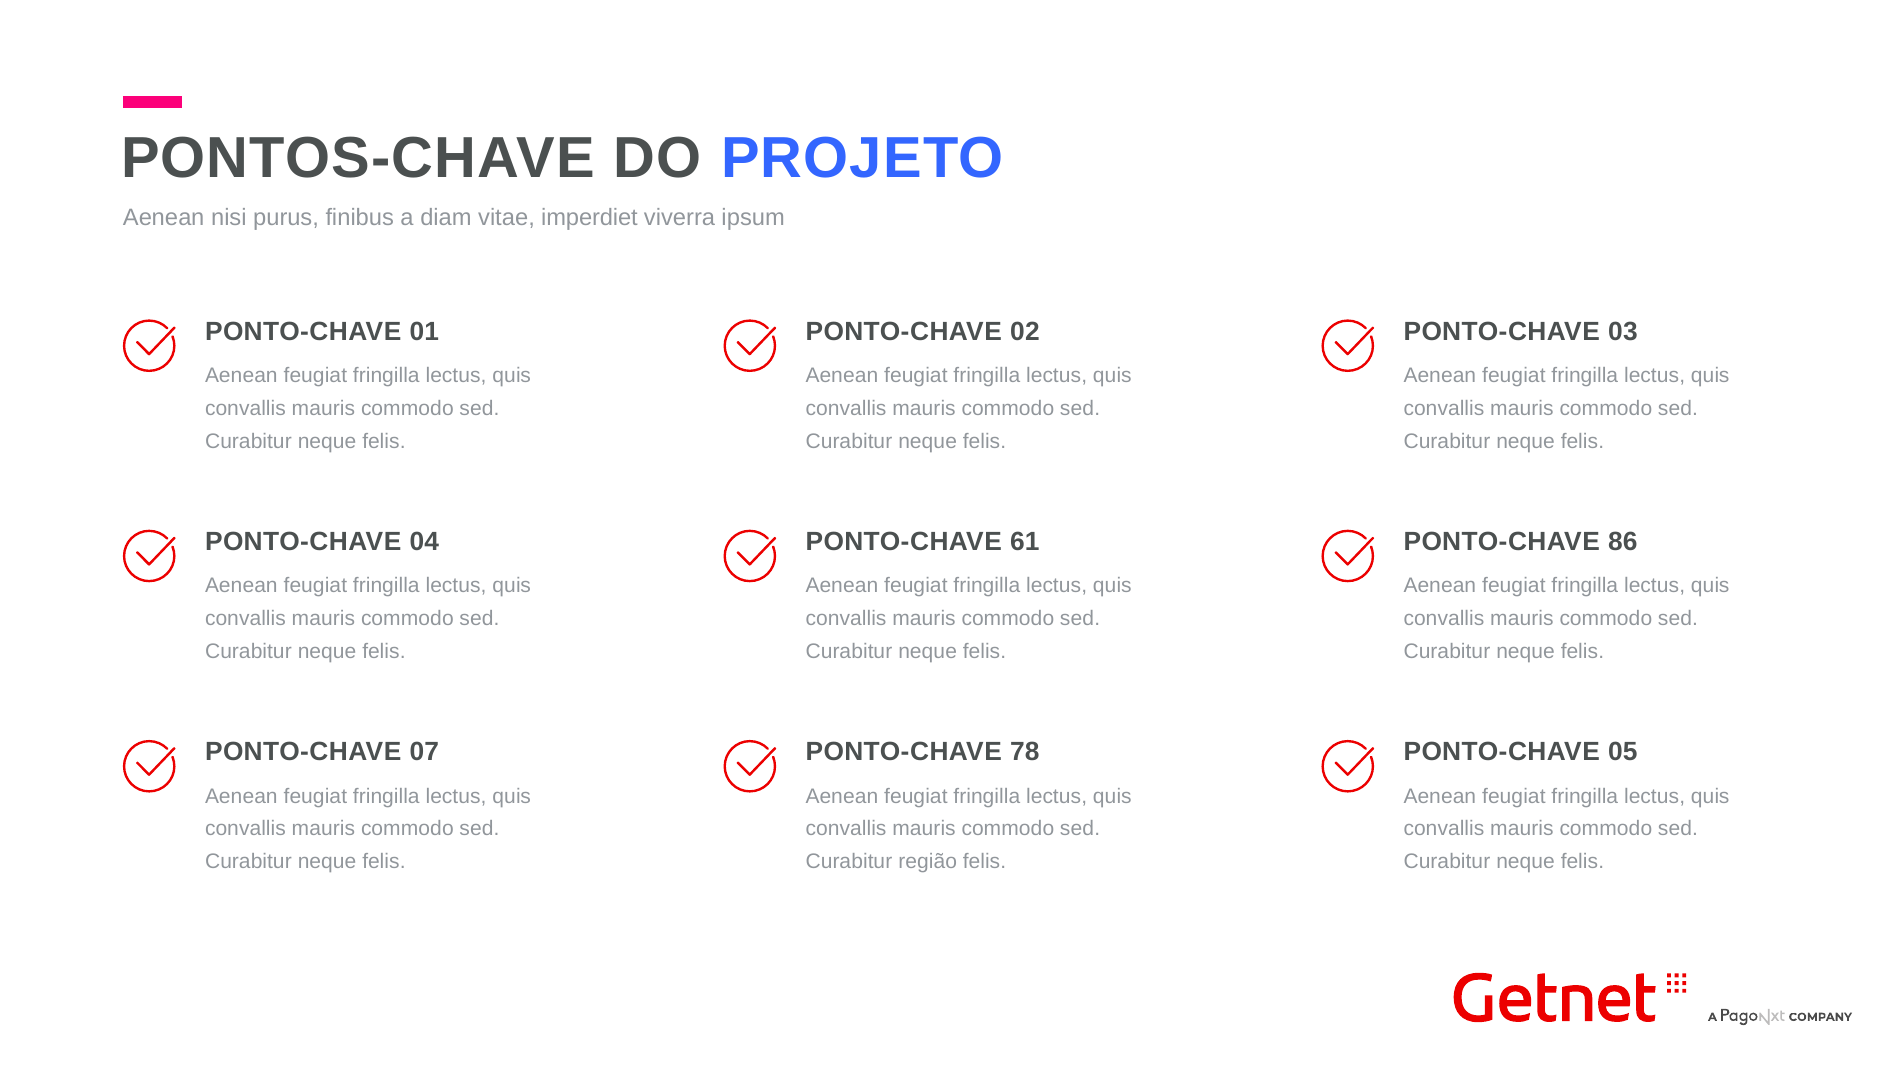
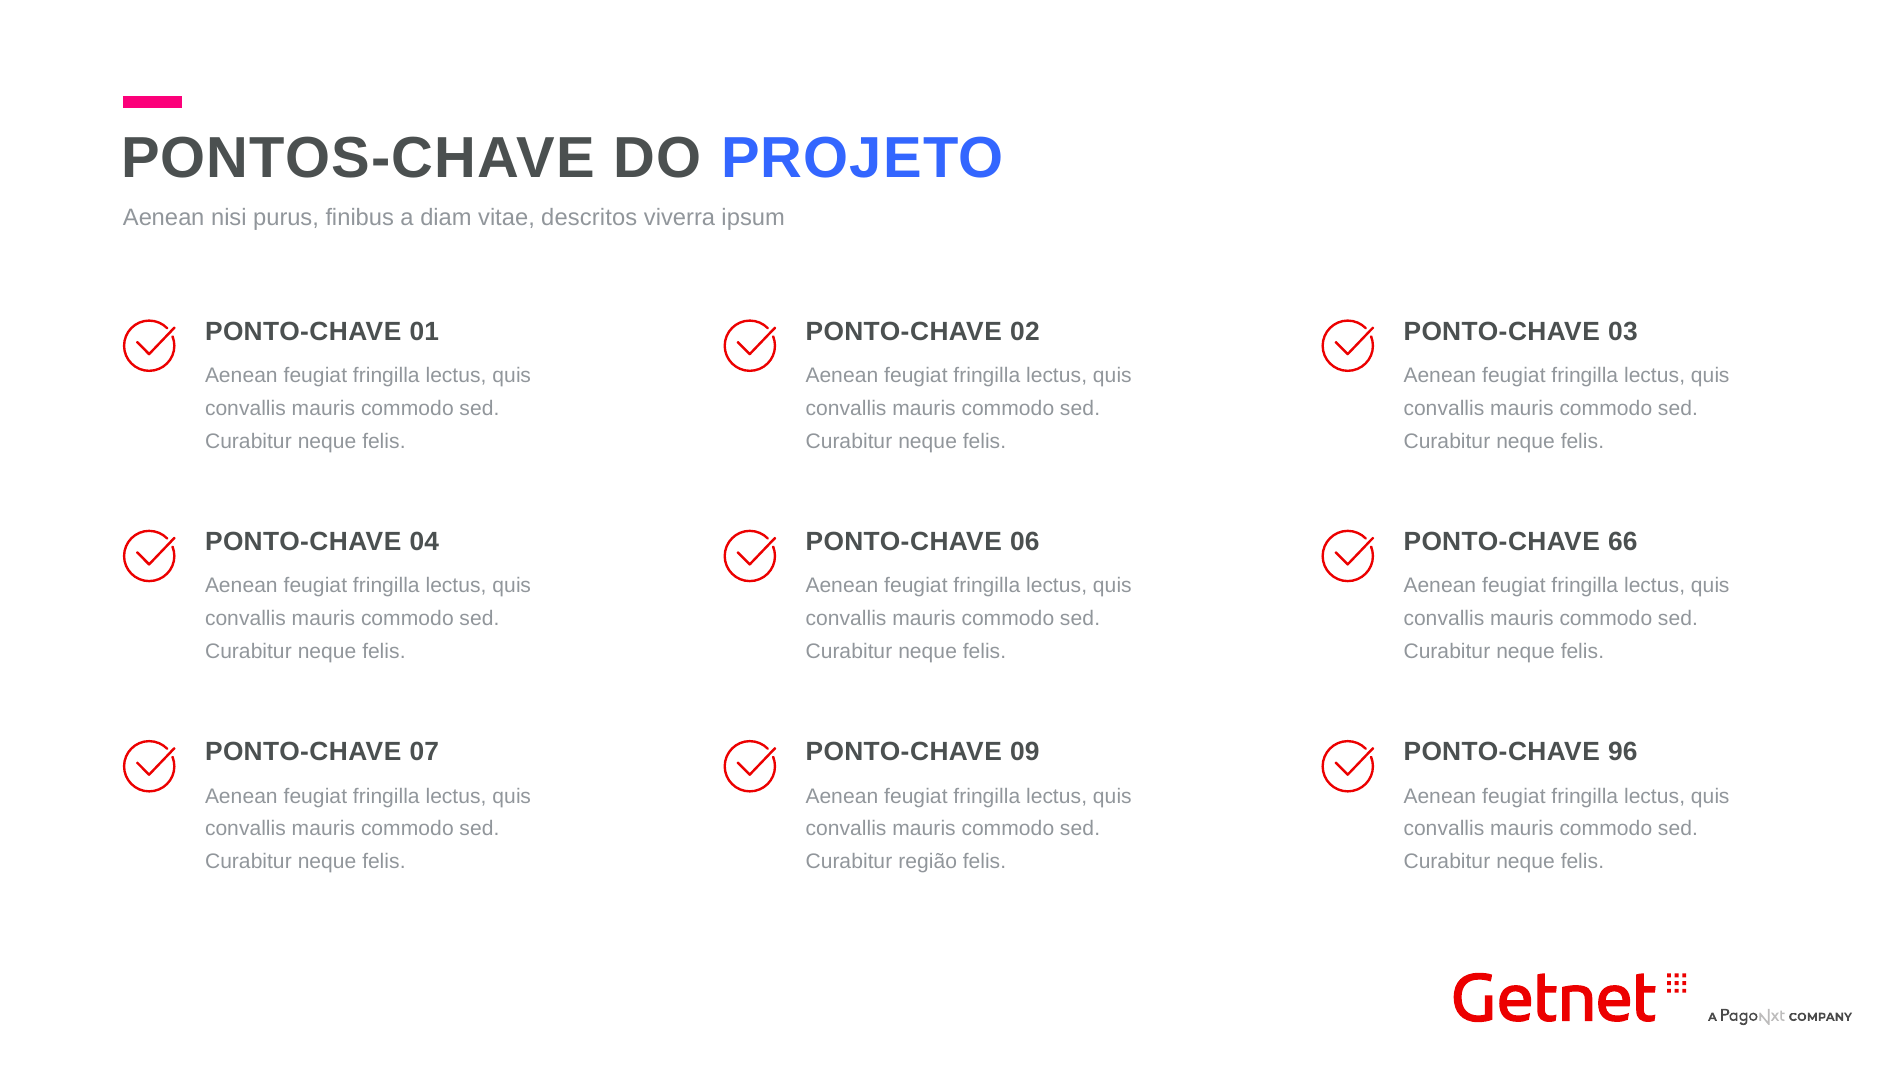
imperdiet: imperdiet -> descritos (589, 218)
61: 61 -> 06 (1025, 542)
86: 86 -> 66 (1623, 542)
78: 78 -> 09 (1025, 753)
05: 05 -> 96 (1623, 753)
